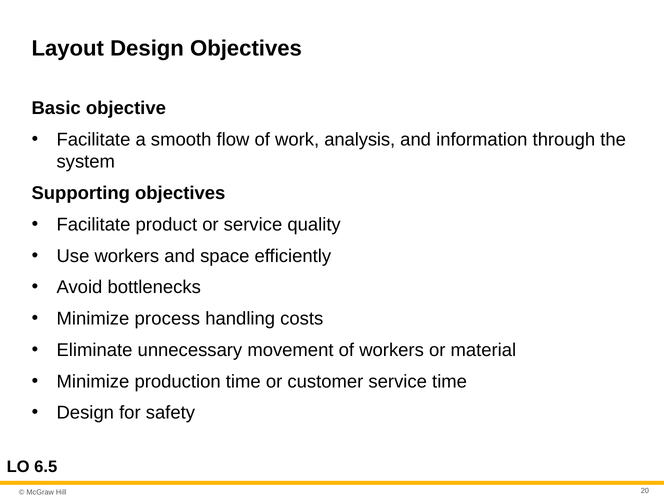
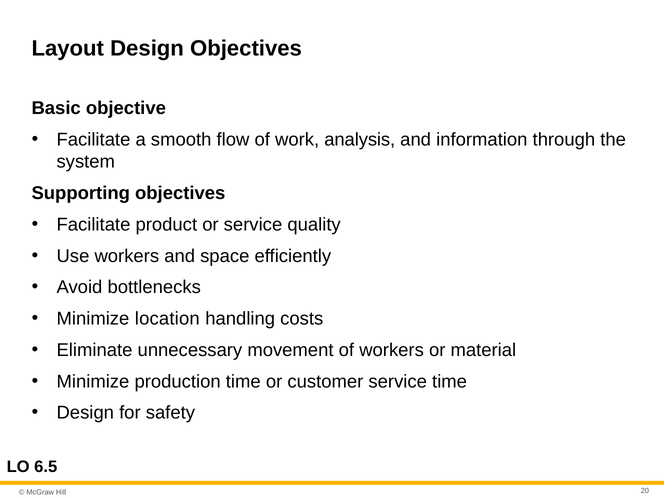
process: process -> location (167, 319)
